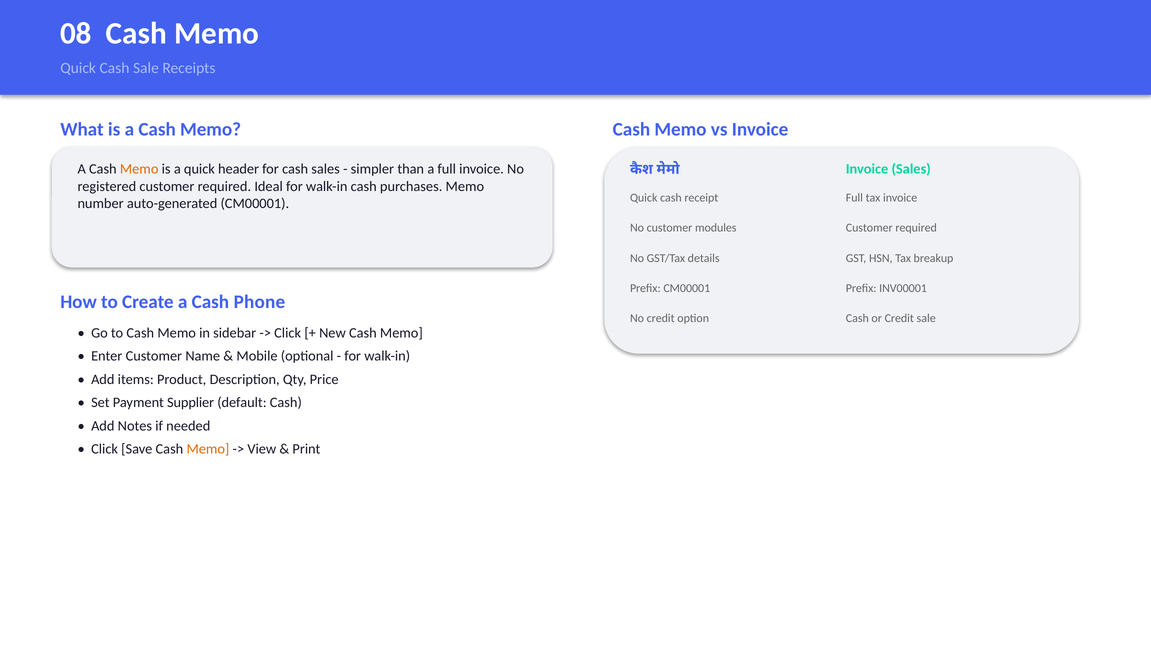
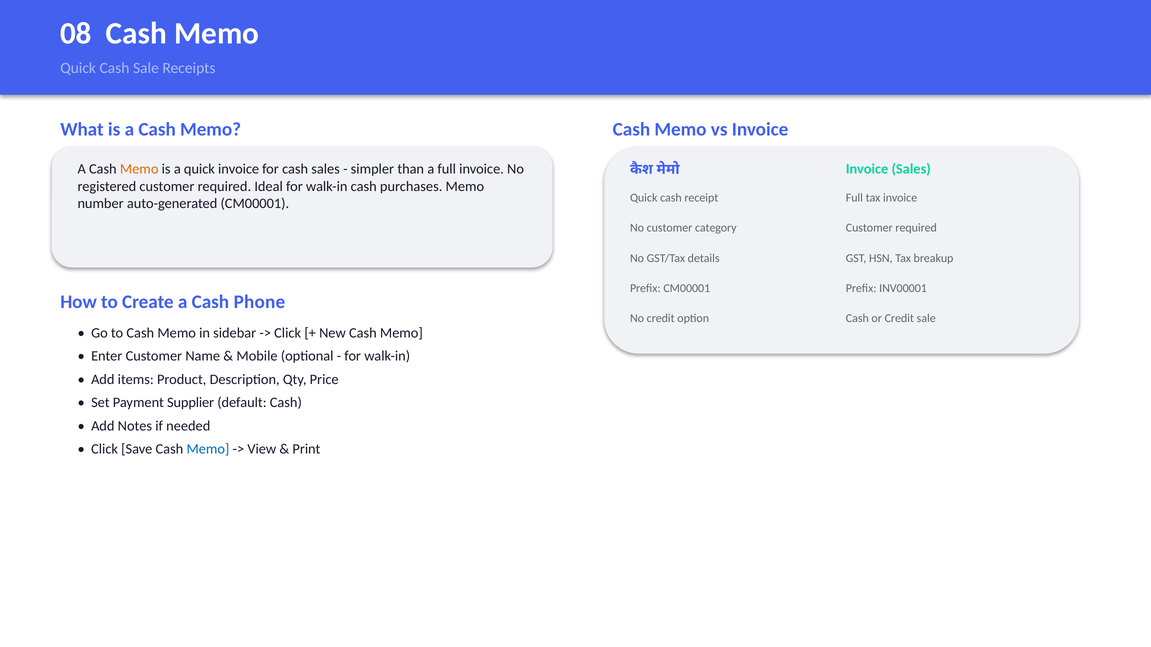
quick header: header -> invoice (239, 169)
modules: modules -> category (716, 228)
Memo colour: orange -> blue (208, 449)
